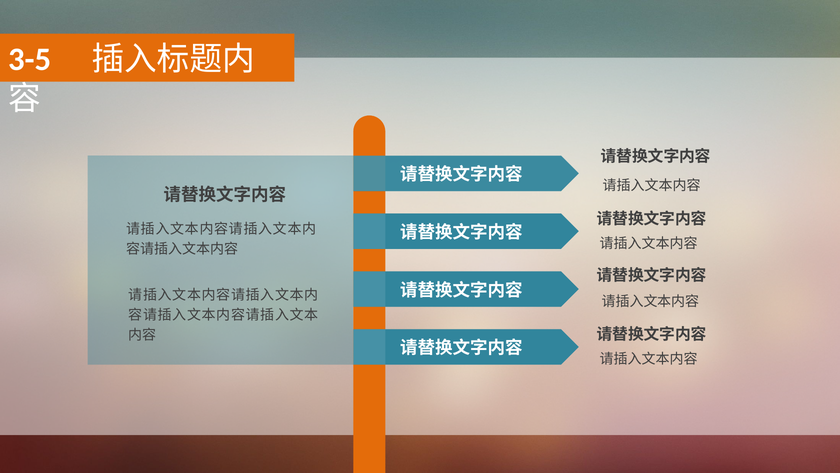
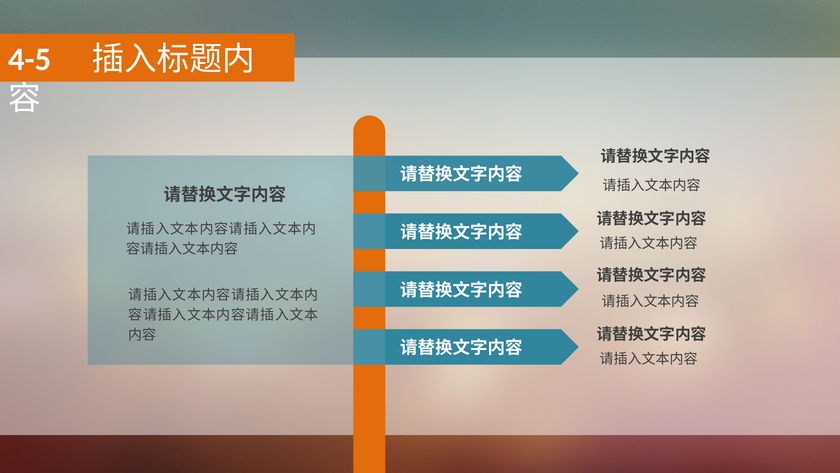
3-5: 3-5 -> 4-5 (30, 60)
